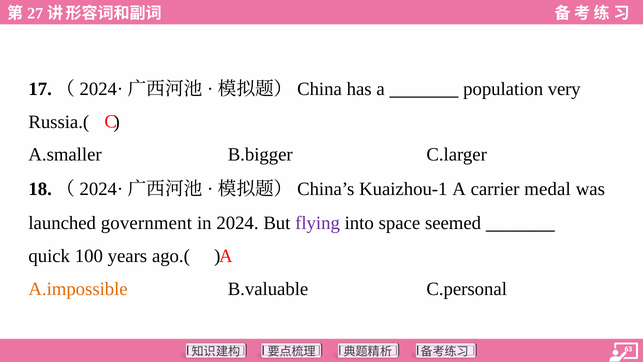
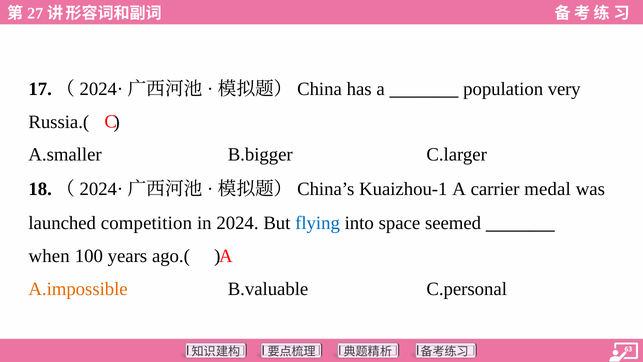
government: government -> competition (146, 223)
flying colour: purple -> blue (318, 223)
quick: quick -> when (49, 256)
